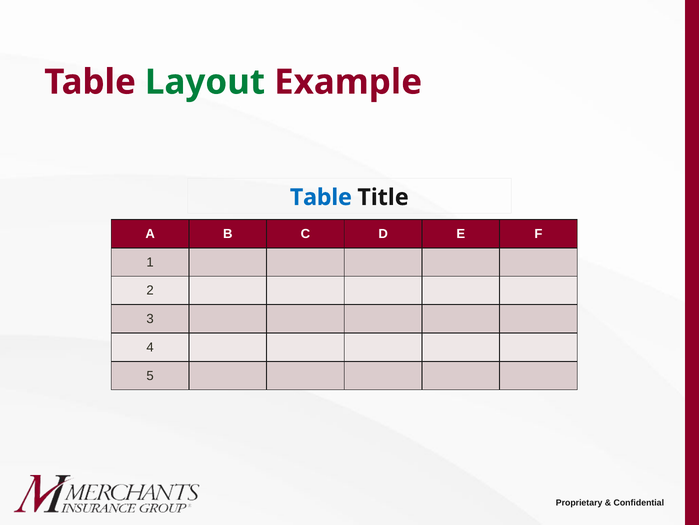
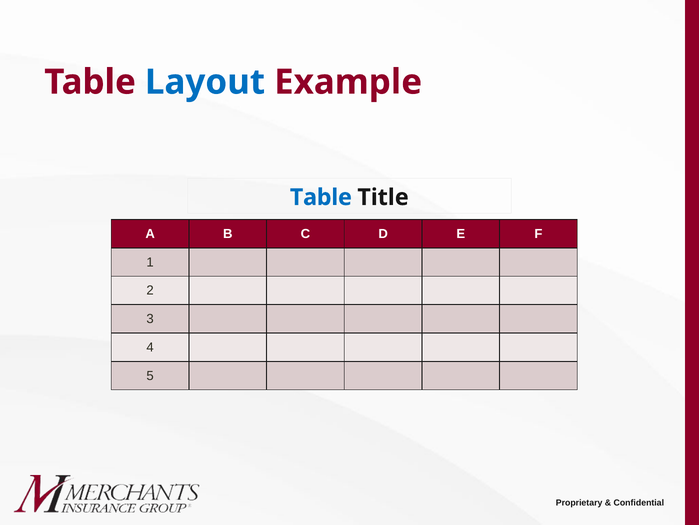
Layout colour: green -> blue (205, 82)
